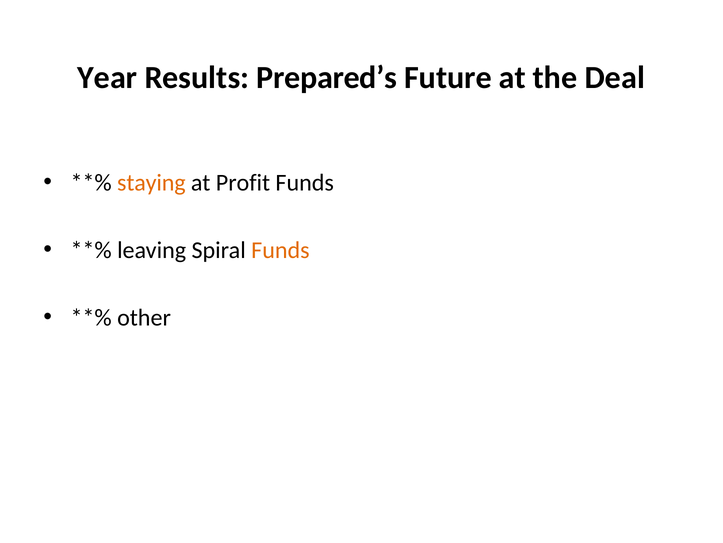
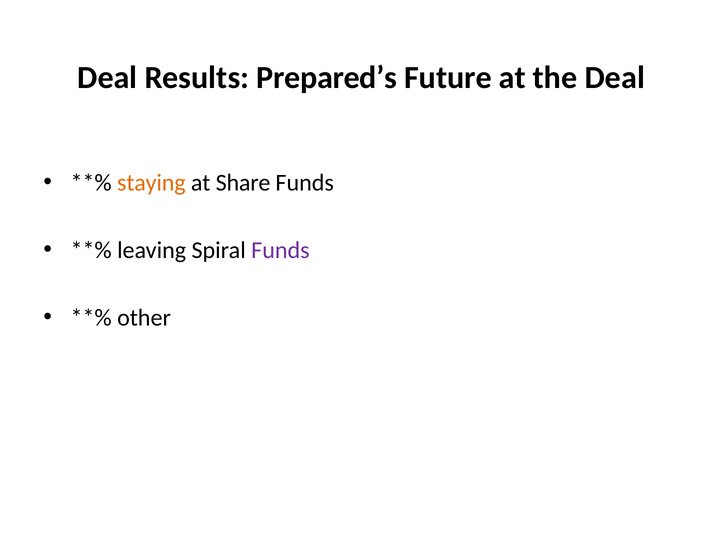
Year: Year -> Deal (107, 78)
Profit: Profit -> Share (243, 182)
Funds colour: orange -> purple (280, 250)
